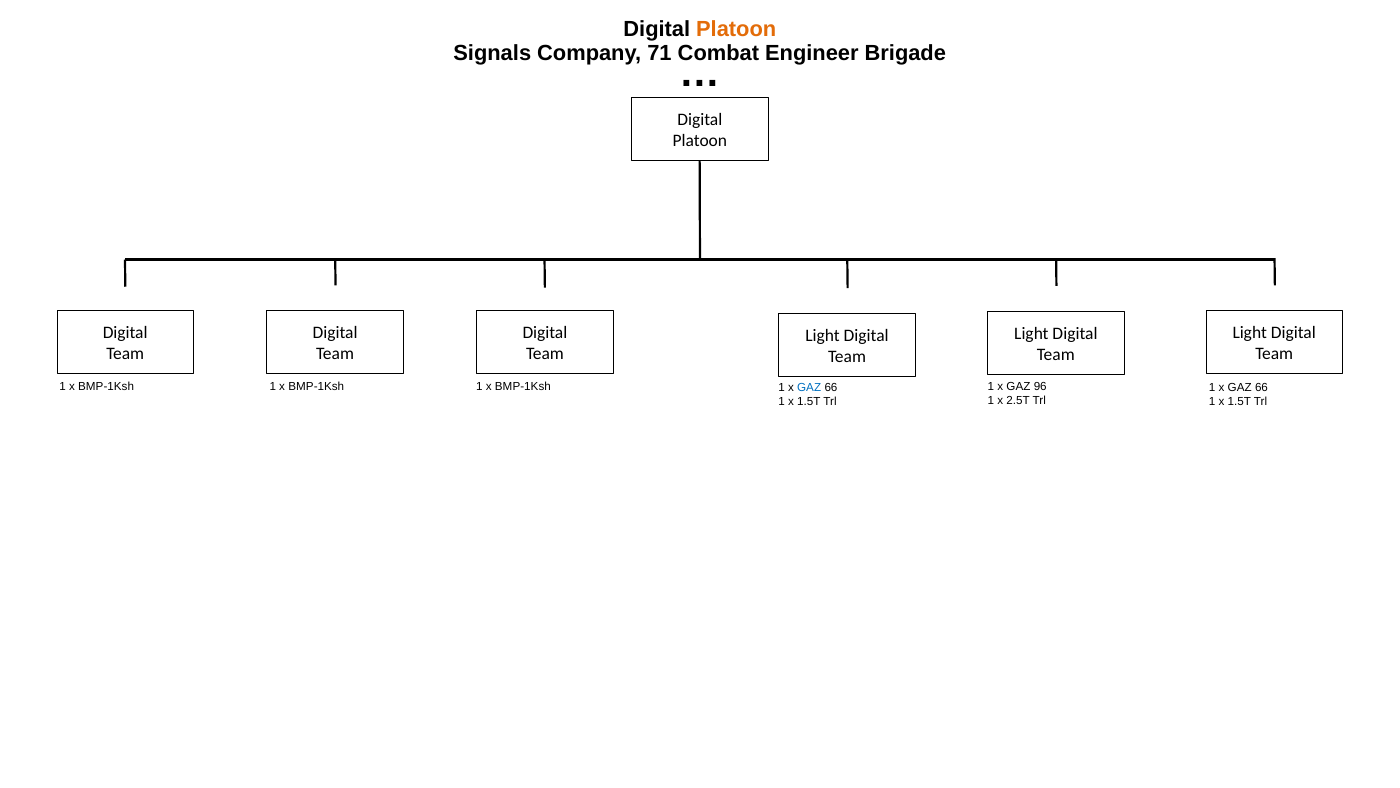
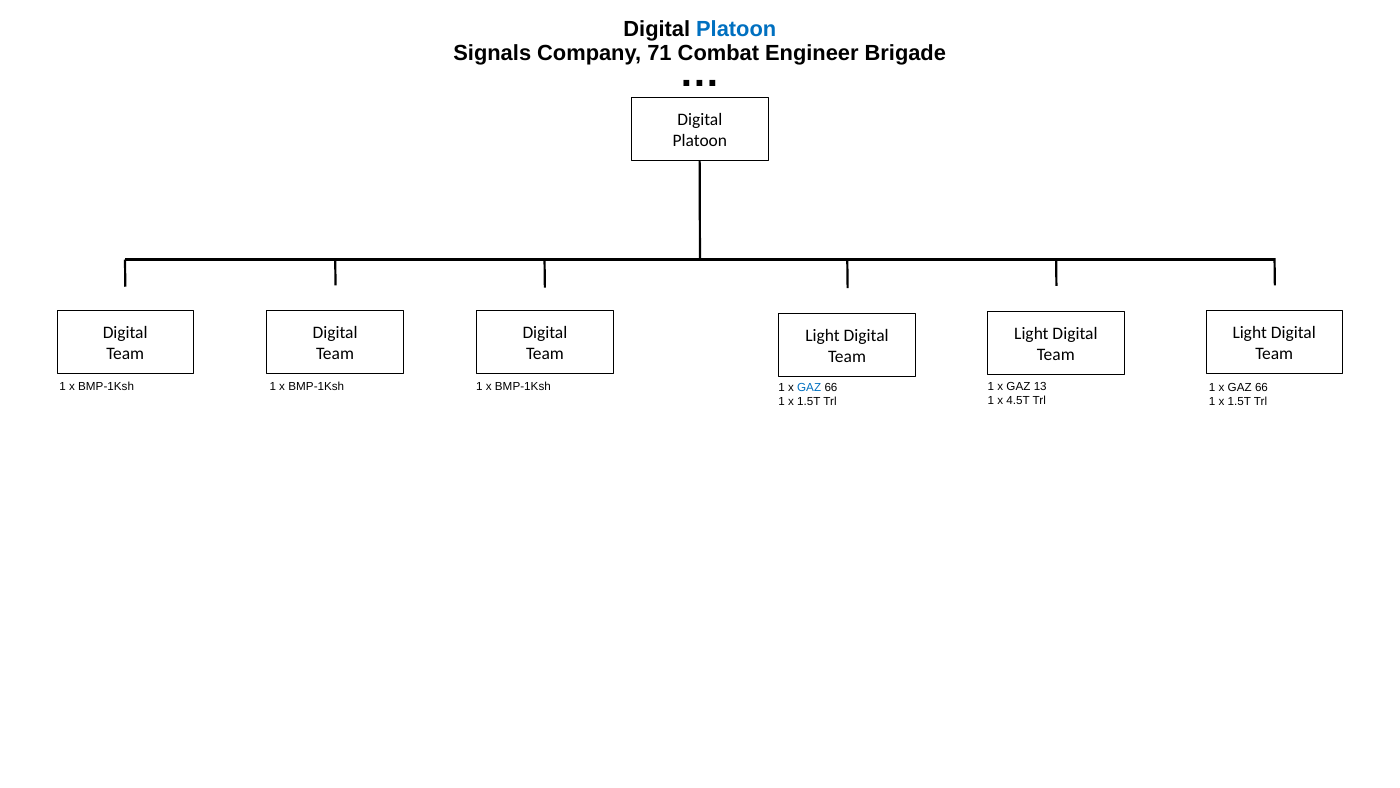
Platoon colour: orange -> blue (736, 29)
96: 96 -> 13 (1040, 386)
2.5T: 2.5T -> 4.5T (1018, 400)
